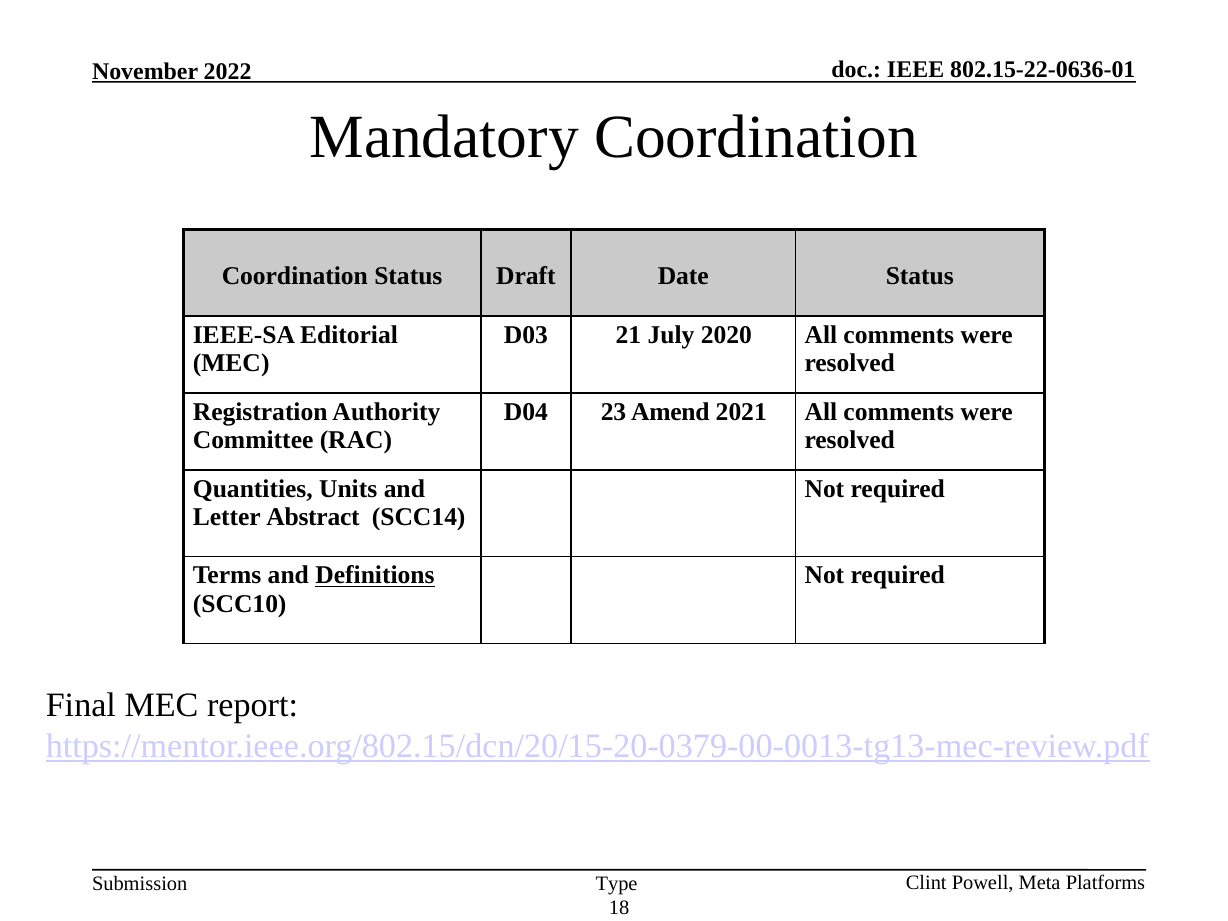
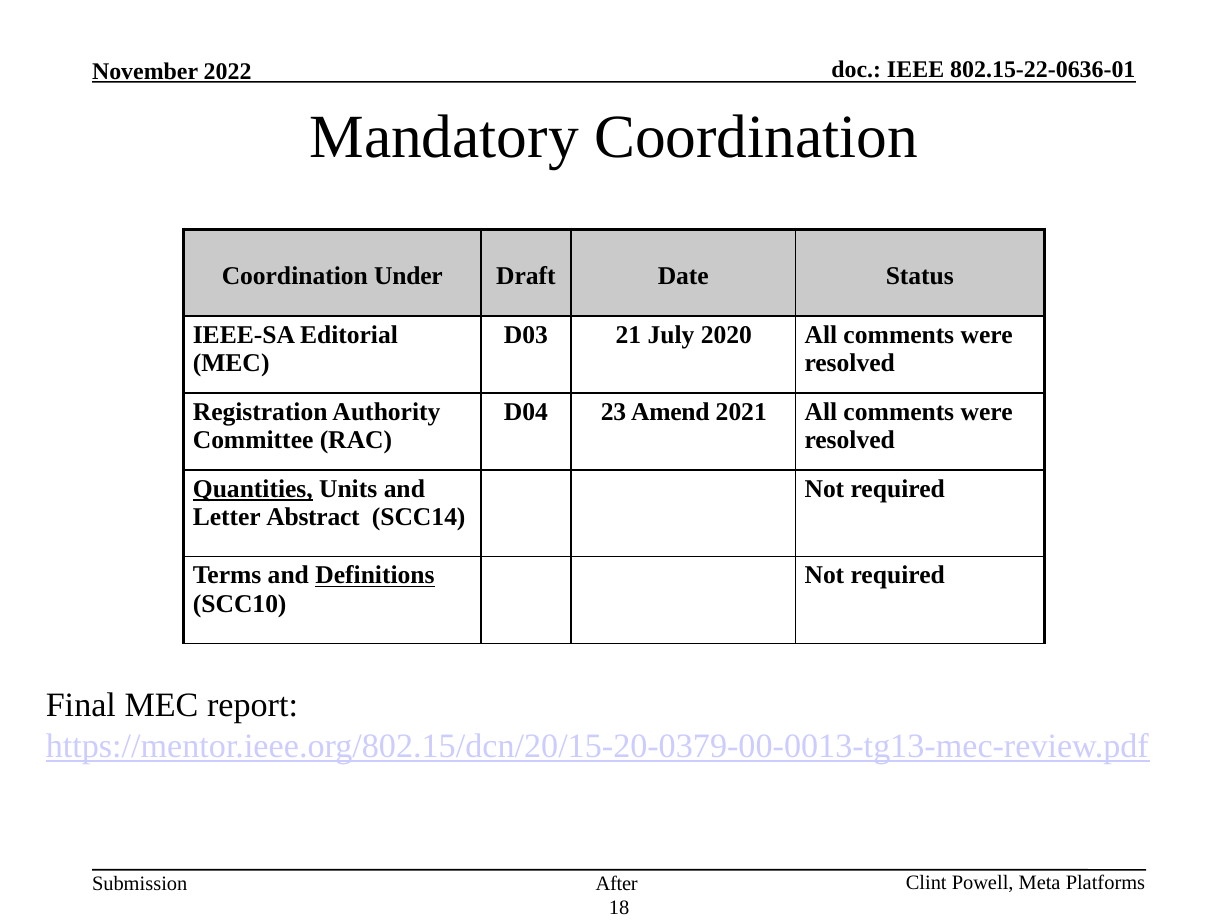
Coordination Status: Status -> Under (408, 276)
Quantities underline: none -> present (253, 489)
Type: Type -> After (617, 883)
